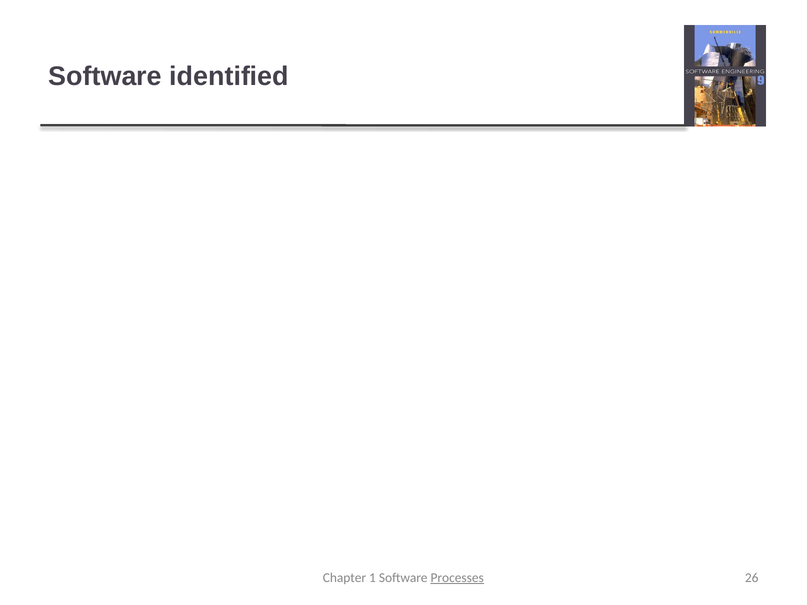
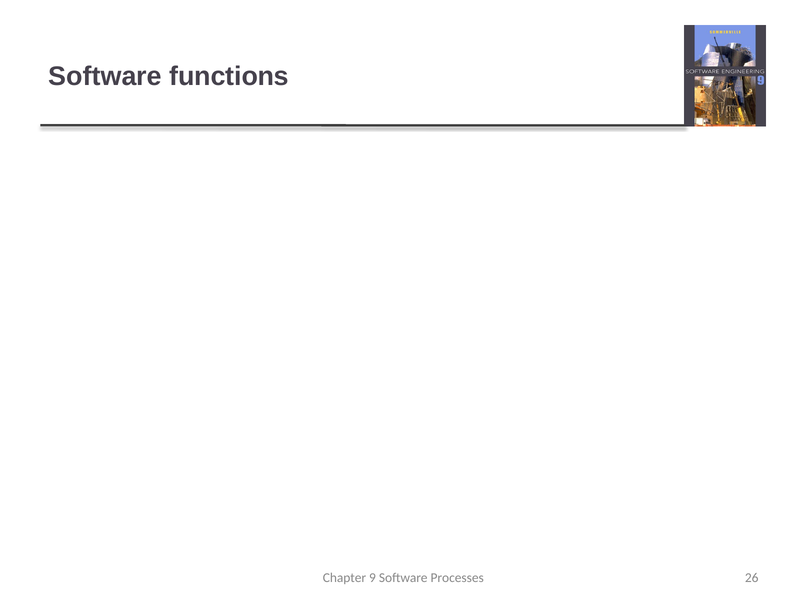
identified: identified -> functions (229, 77)
1: 1 -> 9 (373, 578)
Processes underline: present -> none (457, 578)
